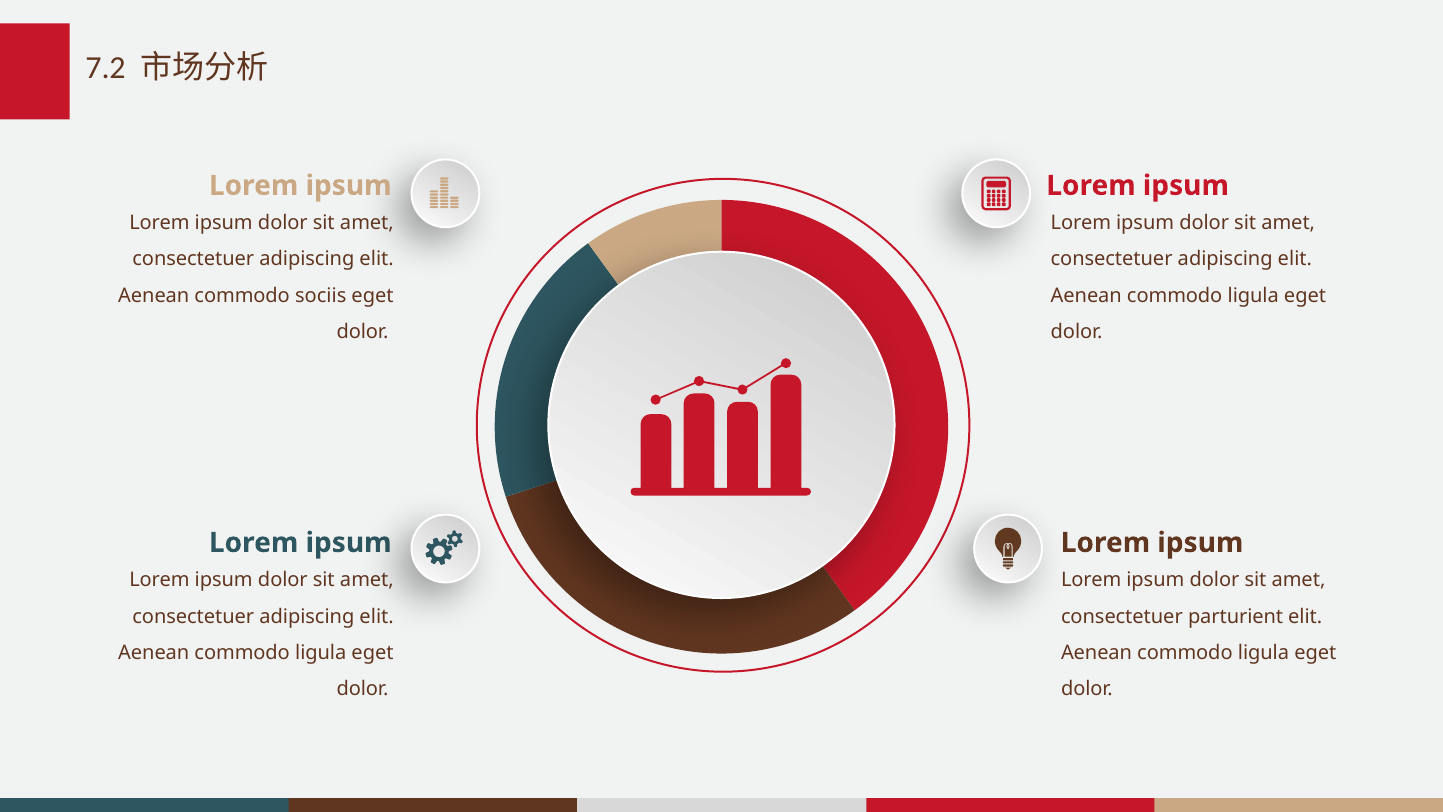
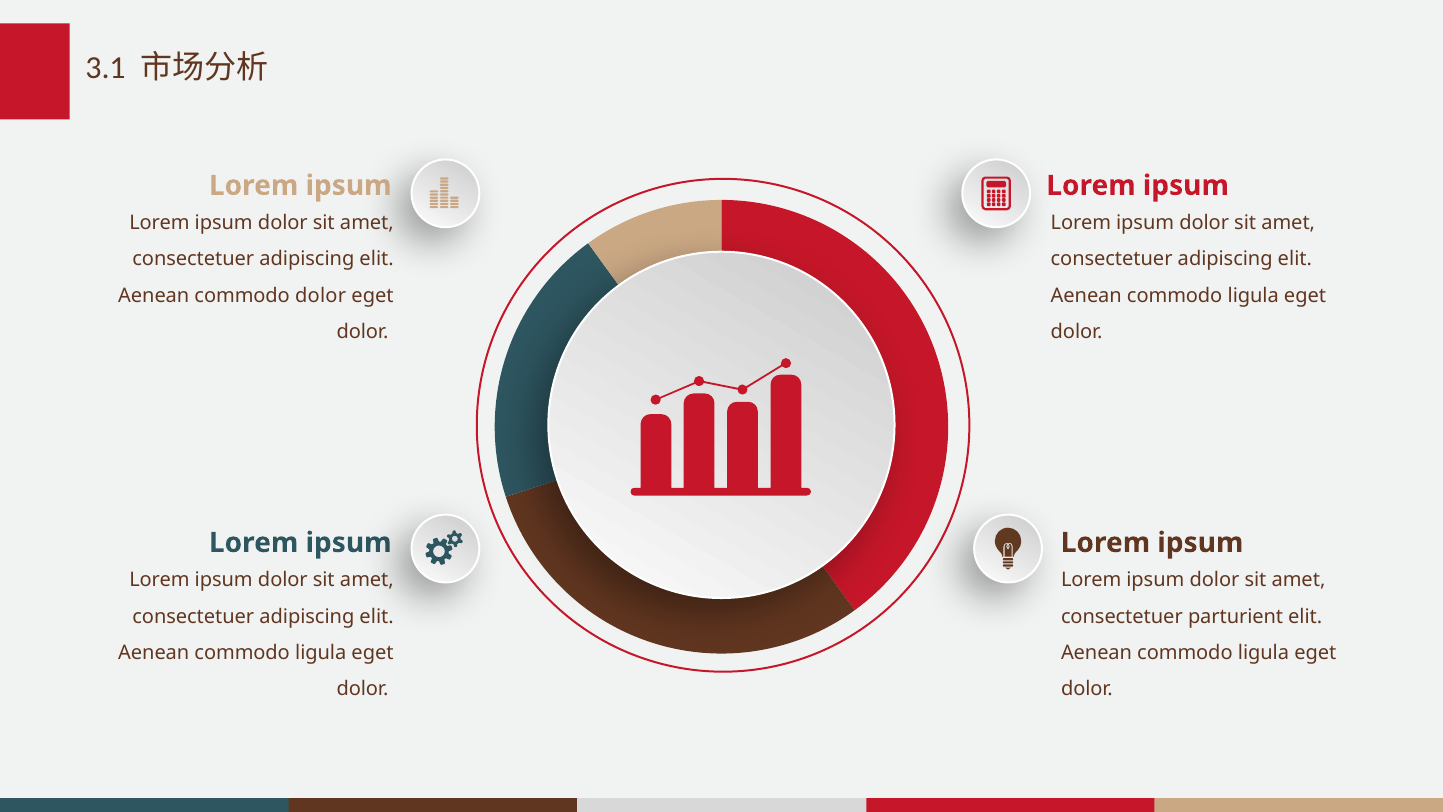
7.2: 7.2 -> 3.1 (106, 68)
commodo sociis: sociis -> dolor (321, 295)
